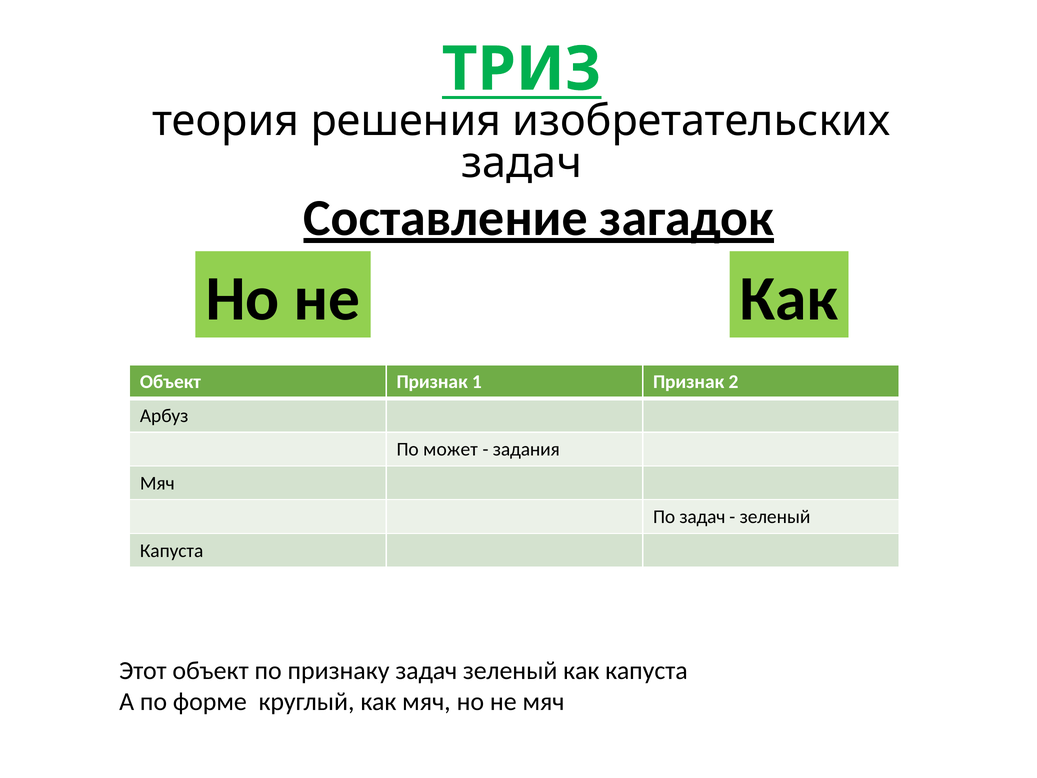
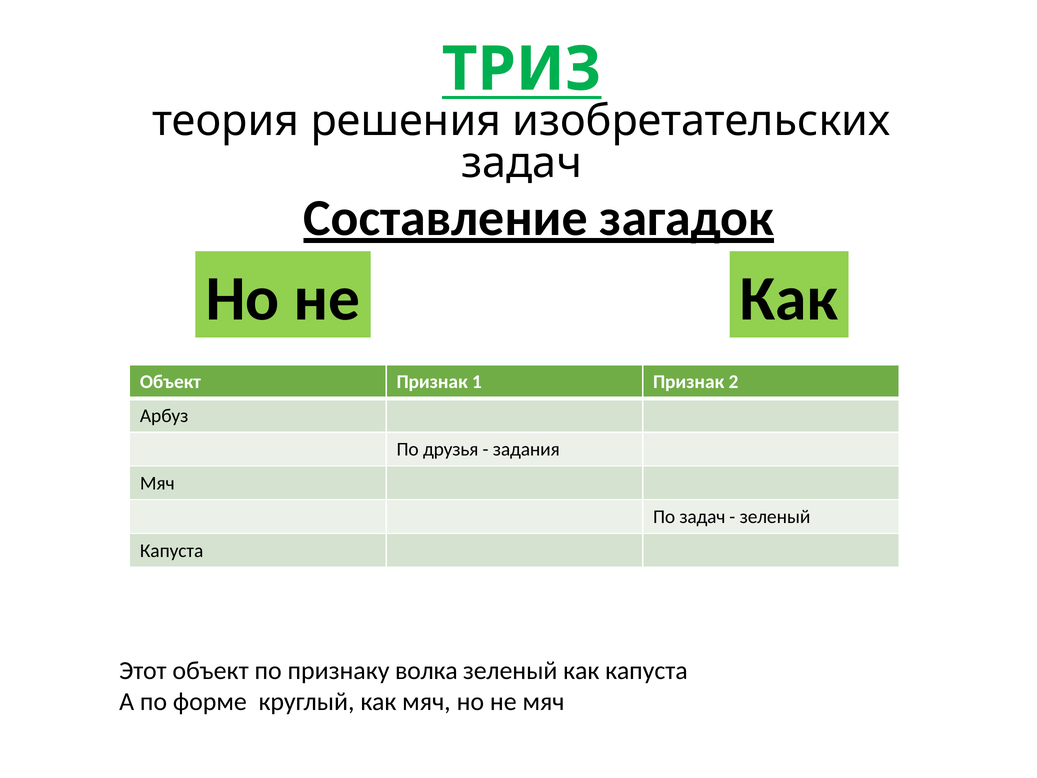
может: может -> друзья (451, 449)
признаку задач: задач -> волка (426, 671)
